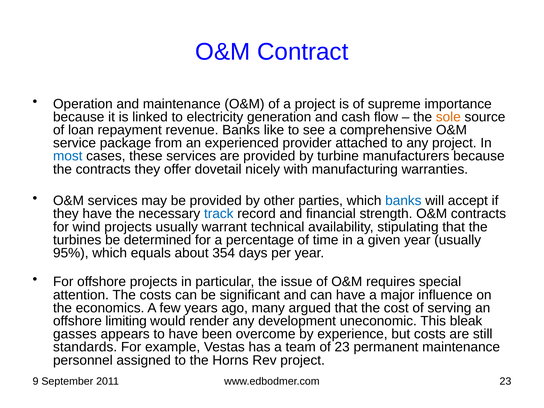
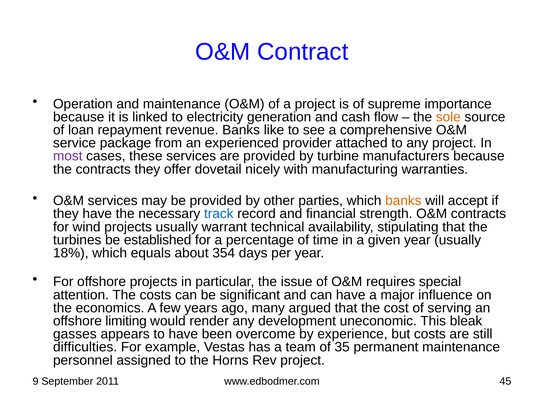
most colour: blue -> purple (68, 156)
banks colour: blue -> orange (403, 201)
determined: determined -> established (158, 240)
95%: 95% -> 18% (71, 253)
standards: standards -> difficulties (85, 347)
of 23: 23 -> 35 (342, 347)
www.edbodmer.com 23: 23 -> 45 (505, 381)
